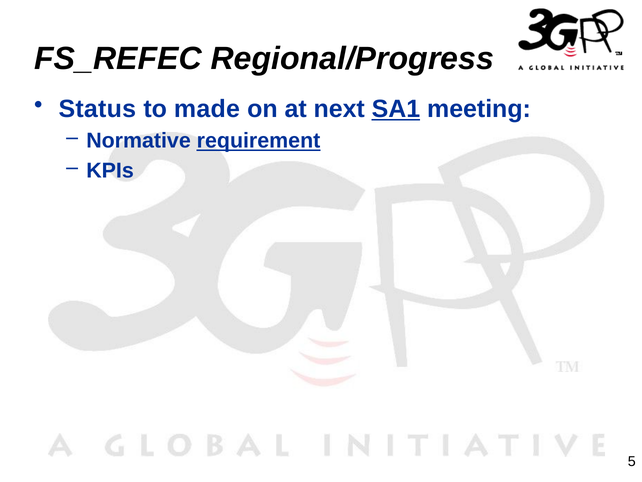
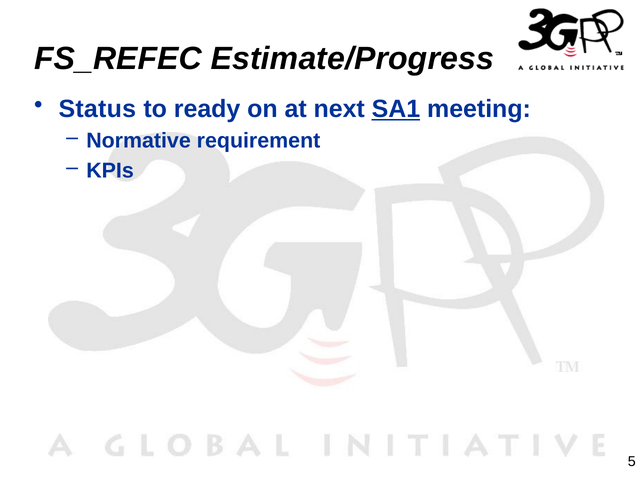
Regional/Progress: Regional/Progress -> Estimate/Progress (352, 59)
made: made -> ready (207, 109)
requirement underline: present -> none (259, 141)
